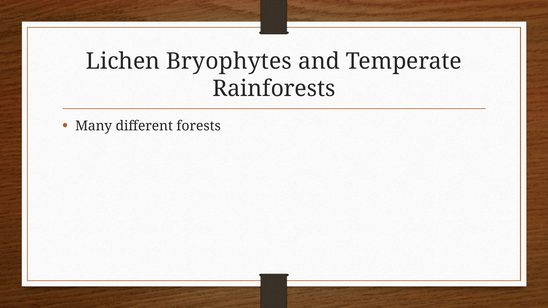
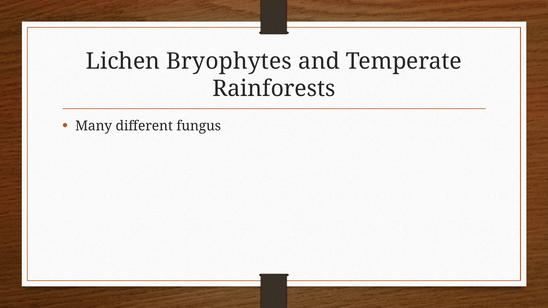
forests: forests -> fungus (199, 126)
